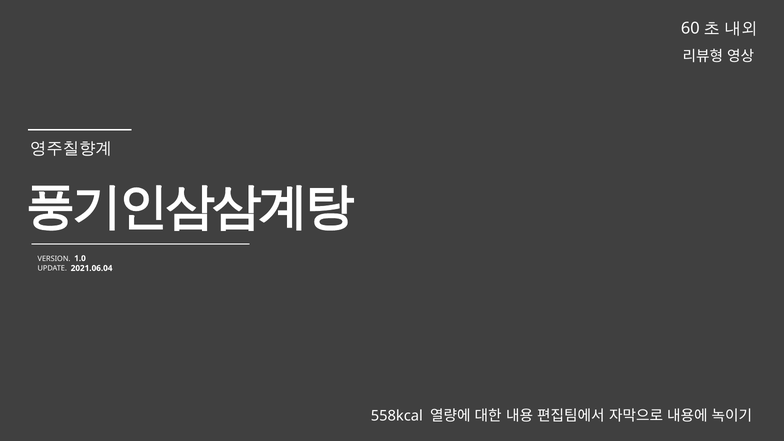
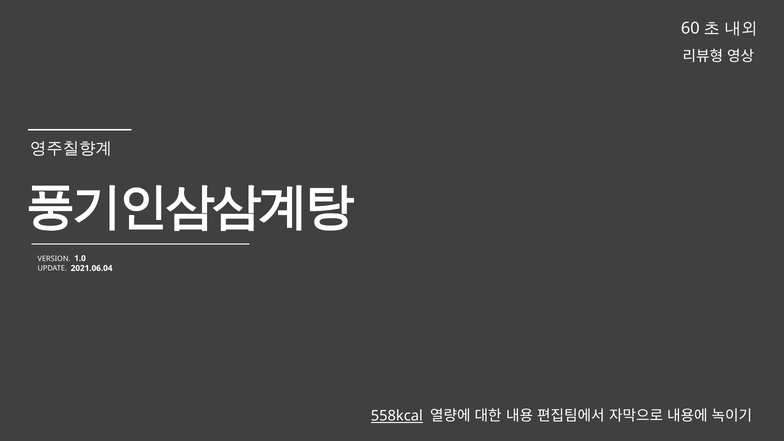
558kcal underline: none -> present (397, 416)
